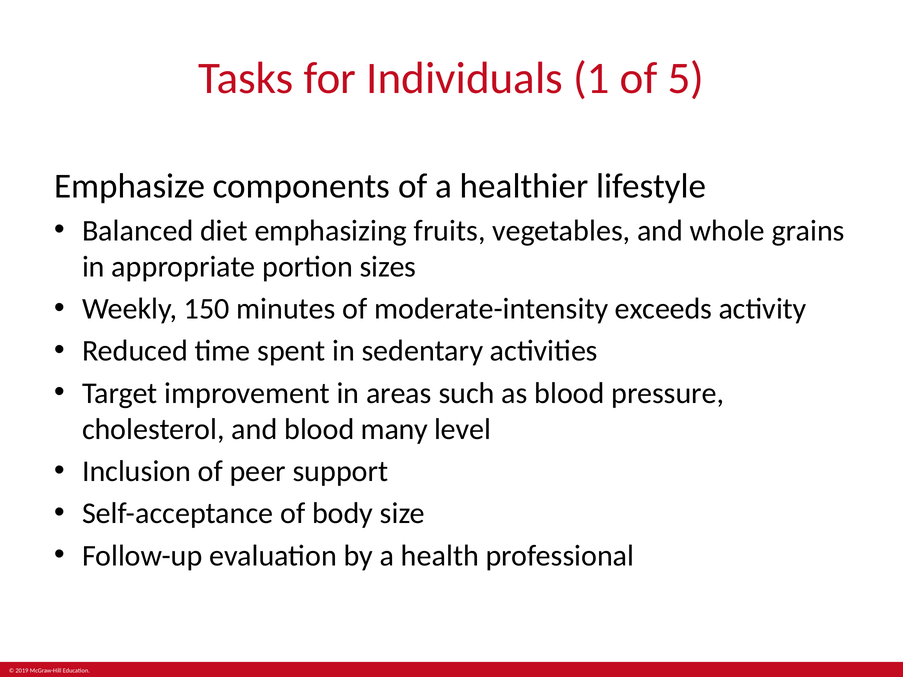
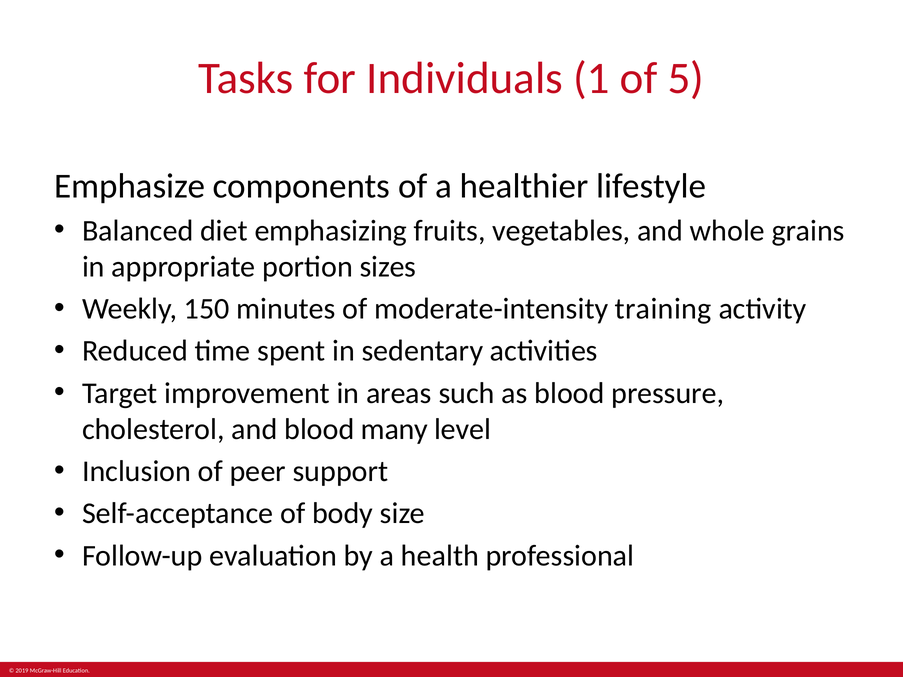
exceeds: exceeds -> training (663, 309)
